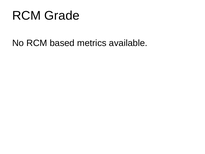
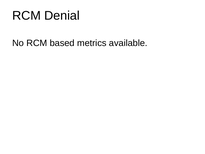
Grade: Grade -> Denial (62, 16)
